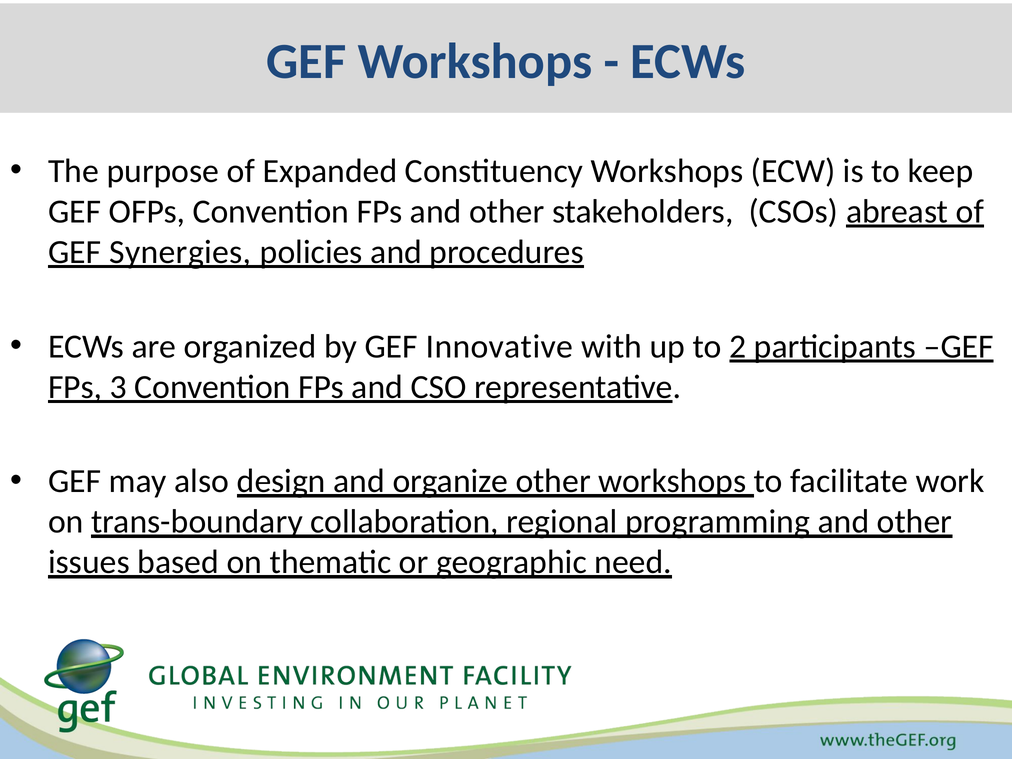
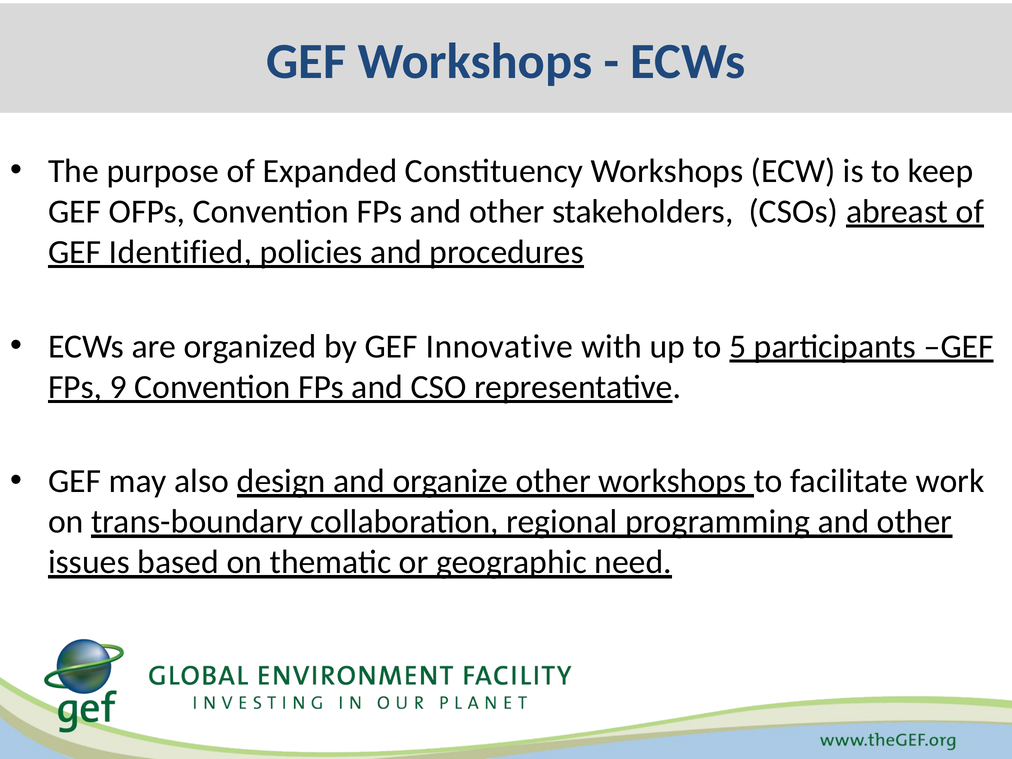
Synergies: Synergies -> Identified (180, 252)
2: 2 -> 5 (738, 346)
3: 3 -> 9 (118, 387)
